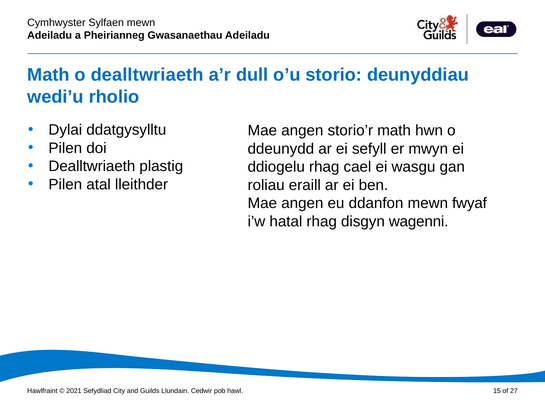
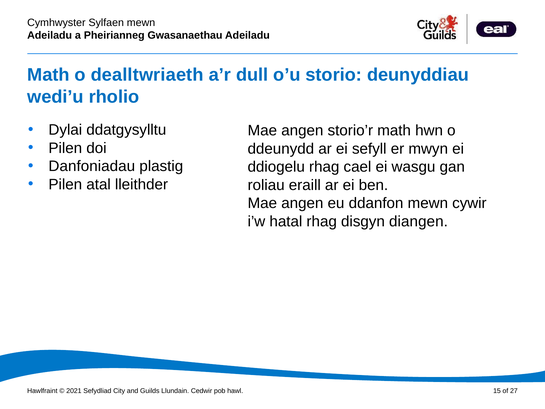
Dealltwriaeth: Dealltwriaeth -> Danfoniadau (92, 166)
fwyaf: fwyaf -> cywir (469, 203)
wagenni: wagenni -> diangen (418, 221)
